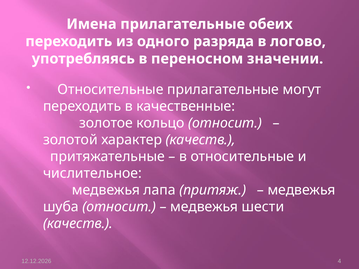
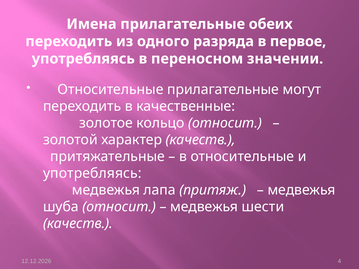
логово: логово -> первое (298, 41)
числительное: числительное -> употребляясь (92, 173)
